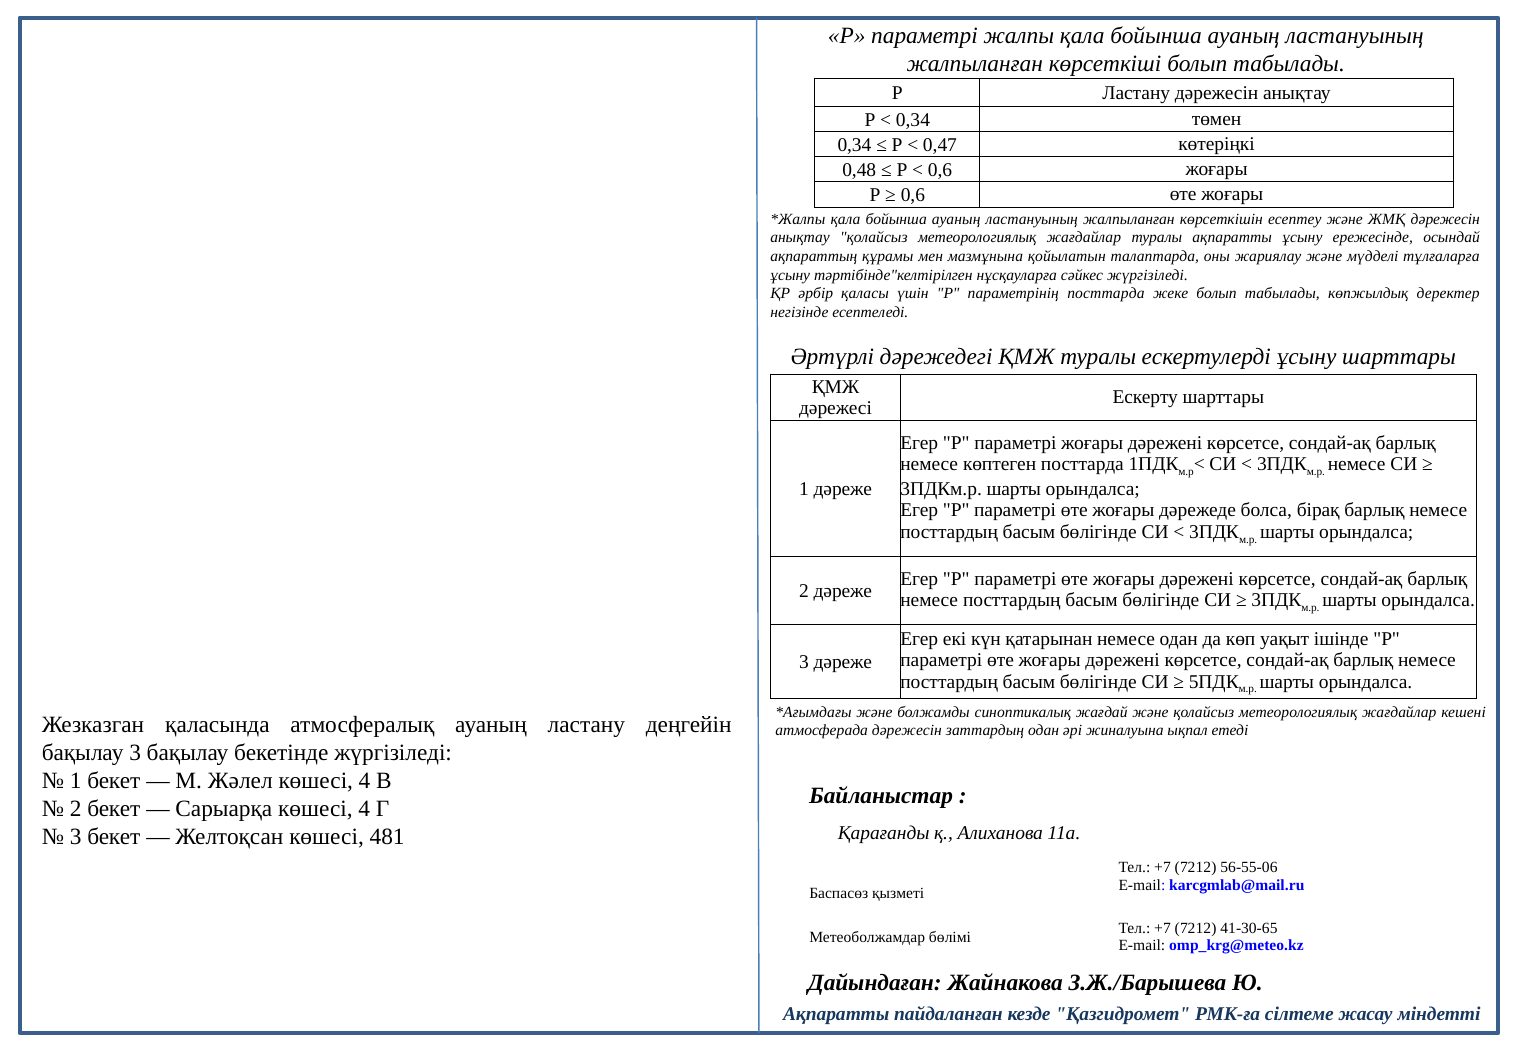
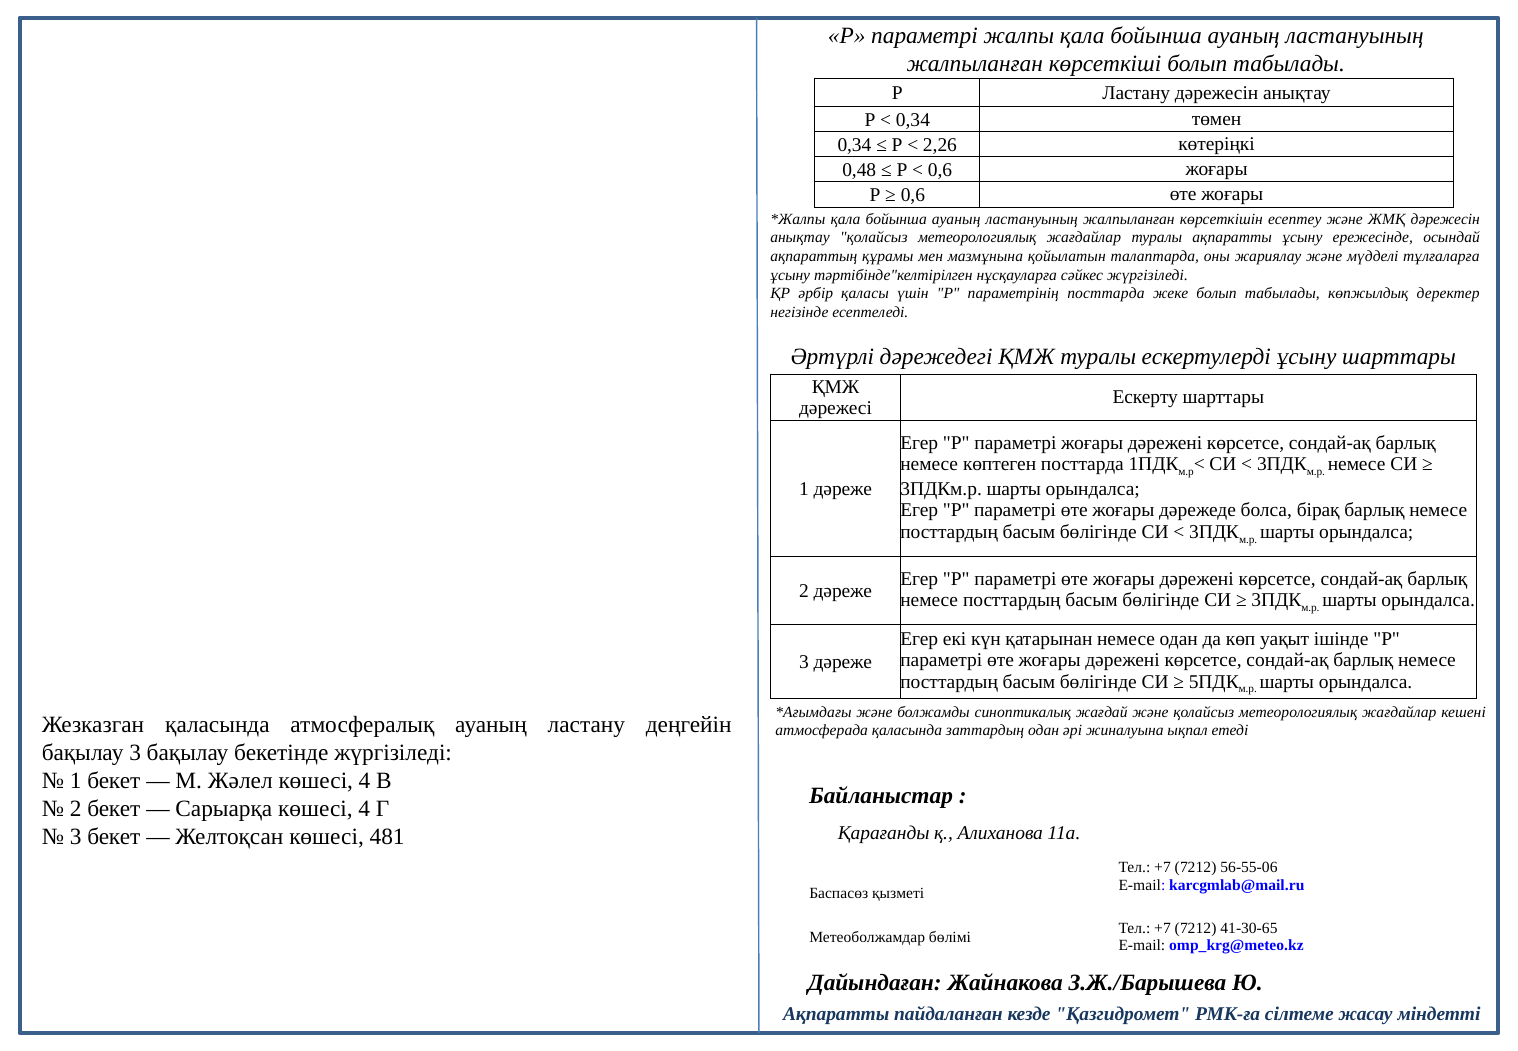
0,47: 0,47 -> 2,26 (940, 145)
атмосферада дәрежесін: дәрежесін -> қаласында (907, 731)
